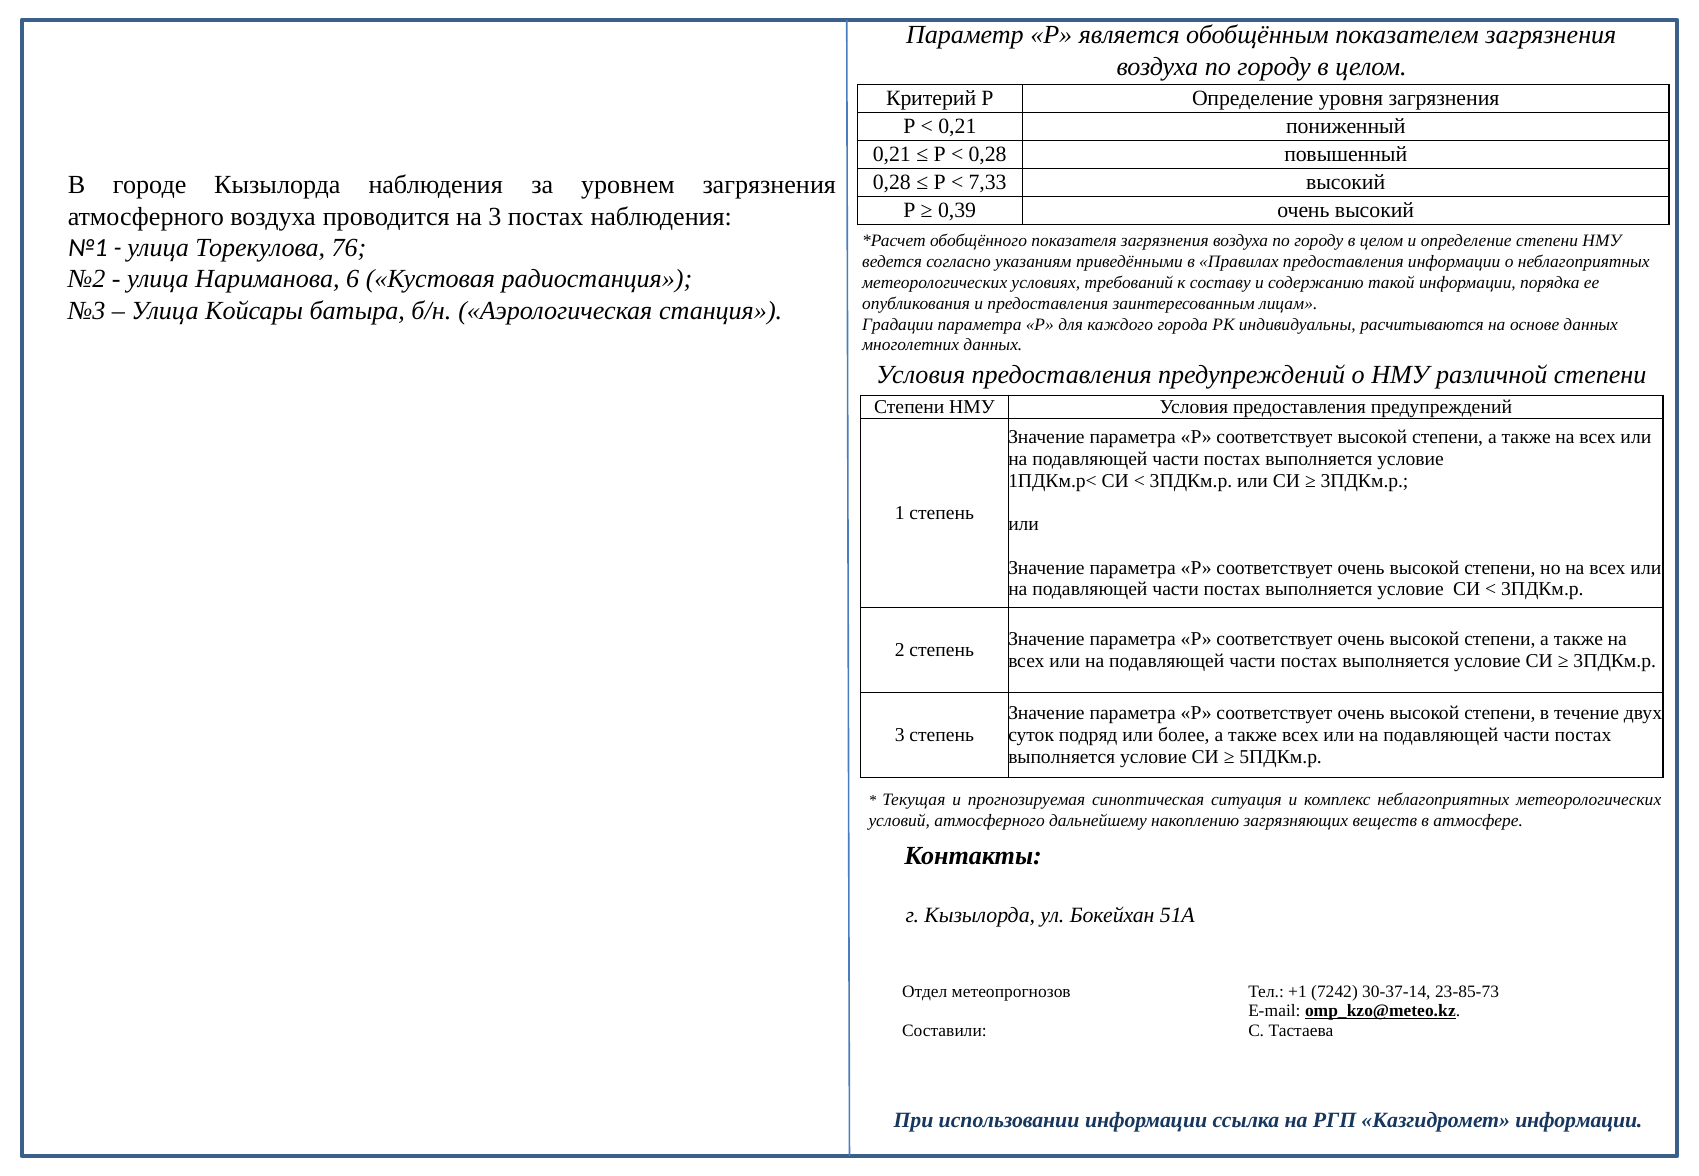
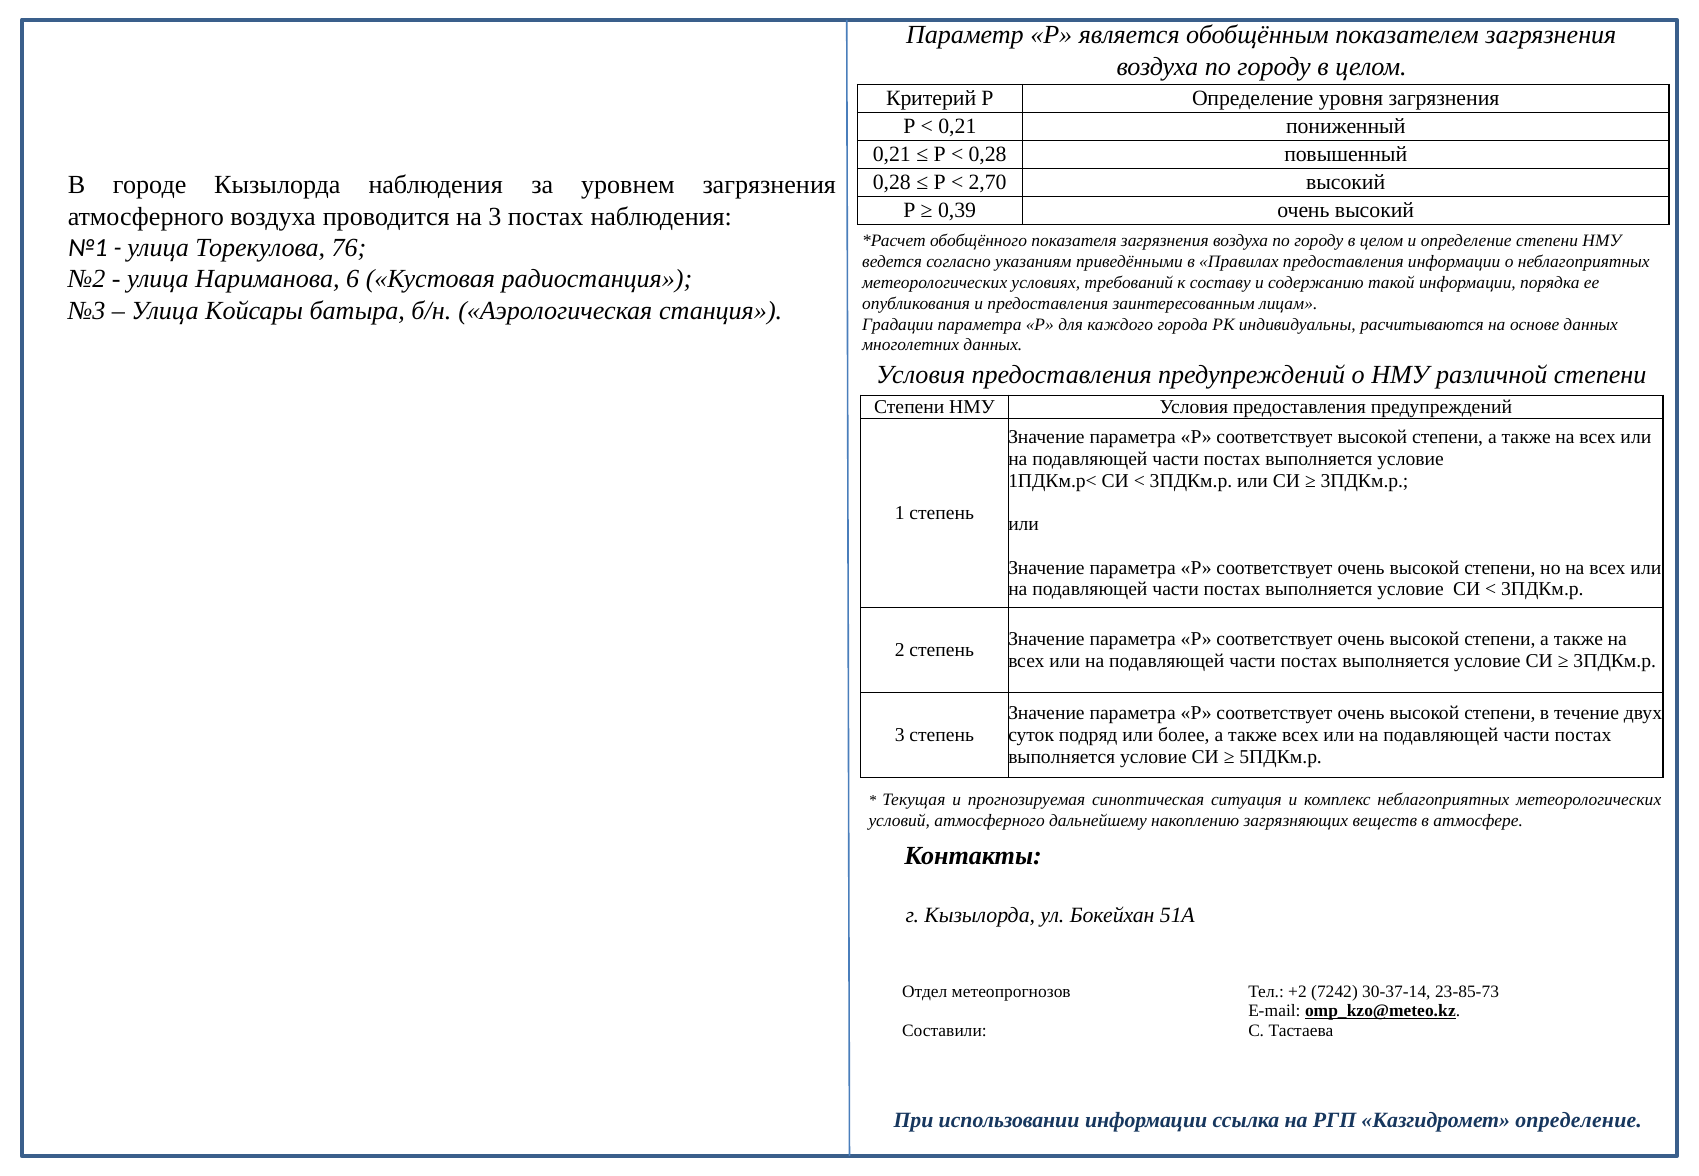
7,33: 7,33 -> 2,70 (988, 182)
+1: +1 -> +2 (1297, 992)
Казгидромет информации: информации -> определение (1579, 1120)
